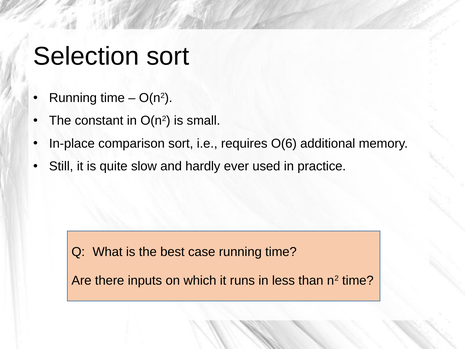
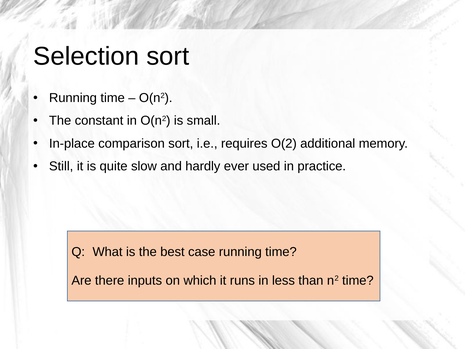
O(6: O(6 -> O(2 (284, 143)
